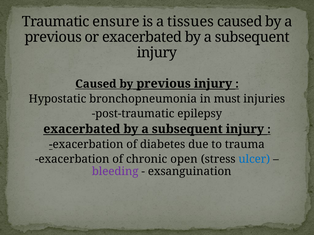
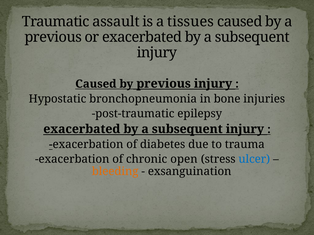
ensure: ensure -> assault (116, 22)
must: must -> bone (227, 99)
bleeding colour: purple -> orange (115, 172)
